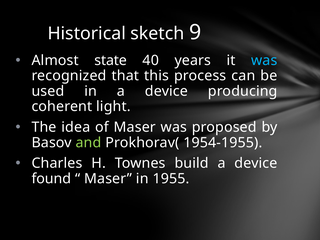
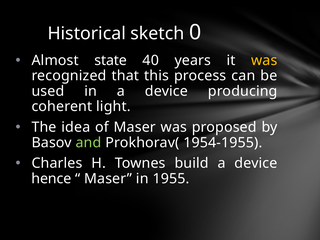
9: 9 -> 0 (195, 32)
was colour: light blue -> yellow (264, 60)
found: found -> hence (51, 179)
